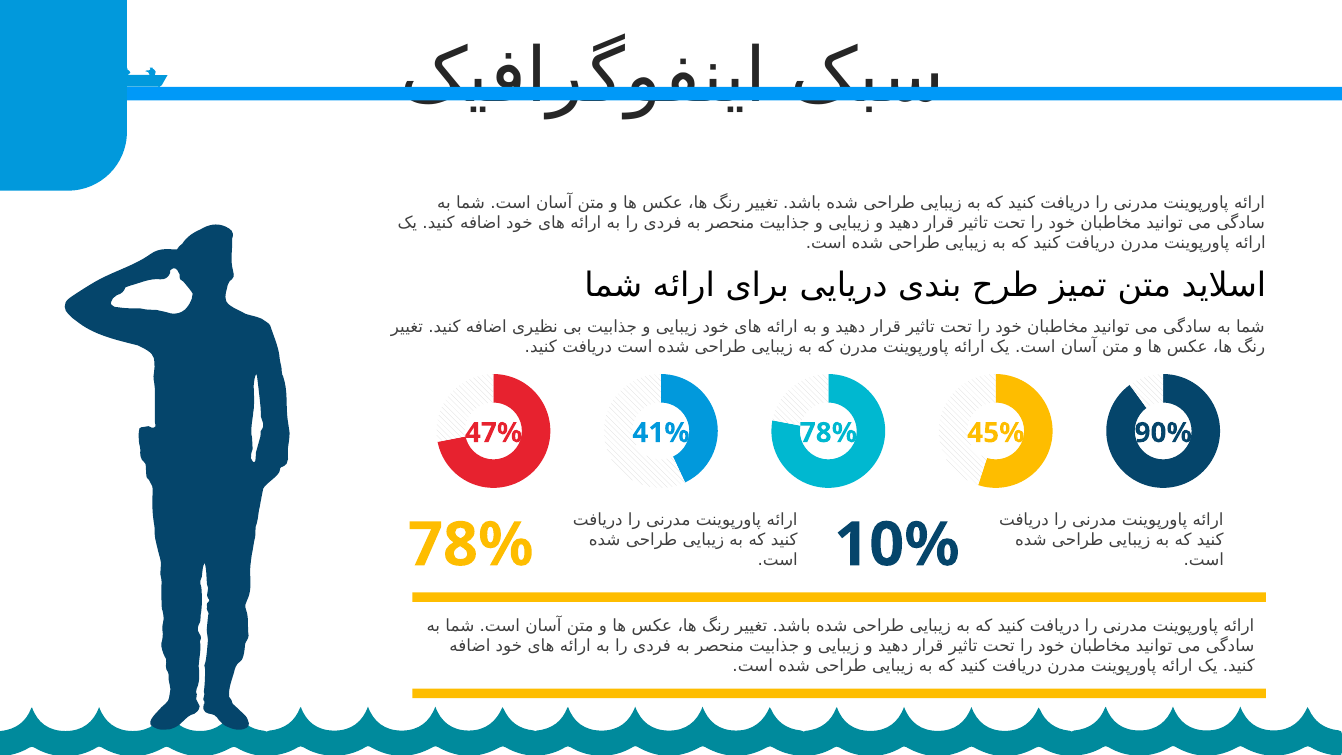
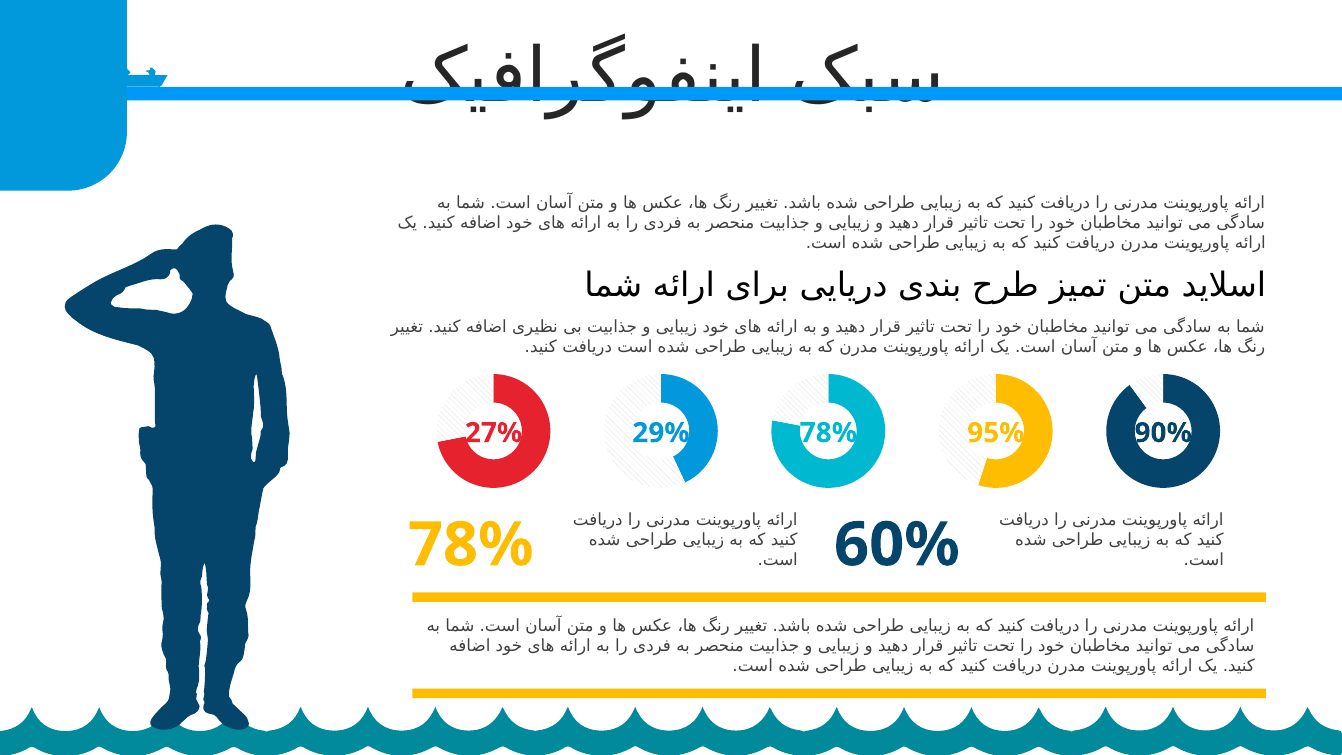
47%: 47% -> 27% (494, 433)
41%: 41% -> 29% (661, 433)
45%: 45% -> 95% (996, 433)
10%: 10% -> 60% (897, 545)
